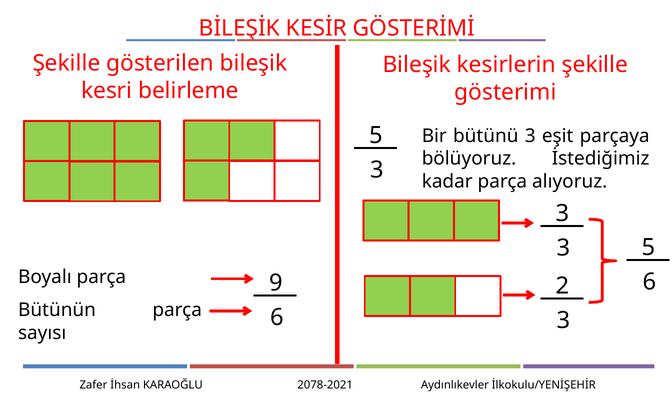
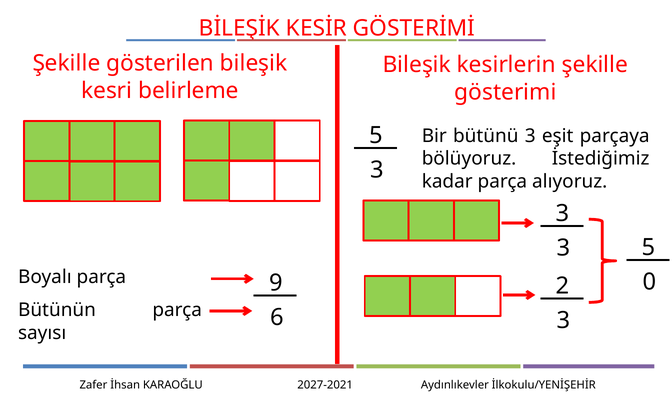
2 6: 6 -> 0 (650, 282)
2078-2021: 2078-2021 -> 2027-2021 (325, 385)
